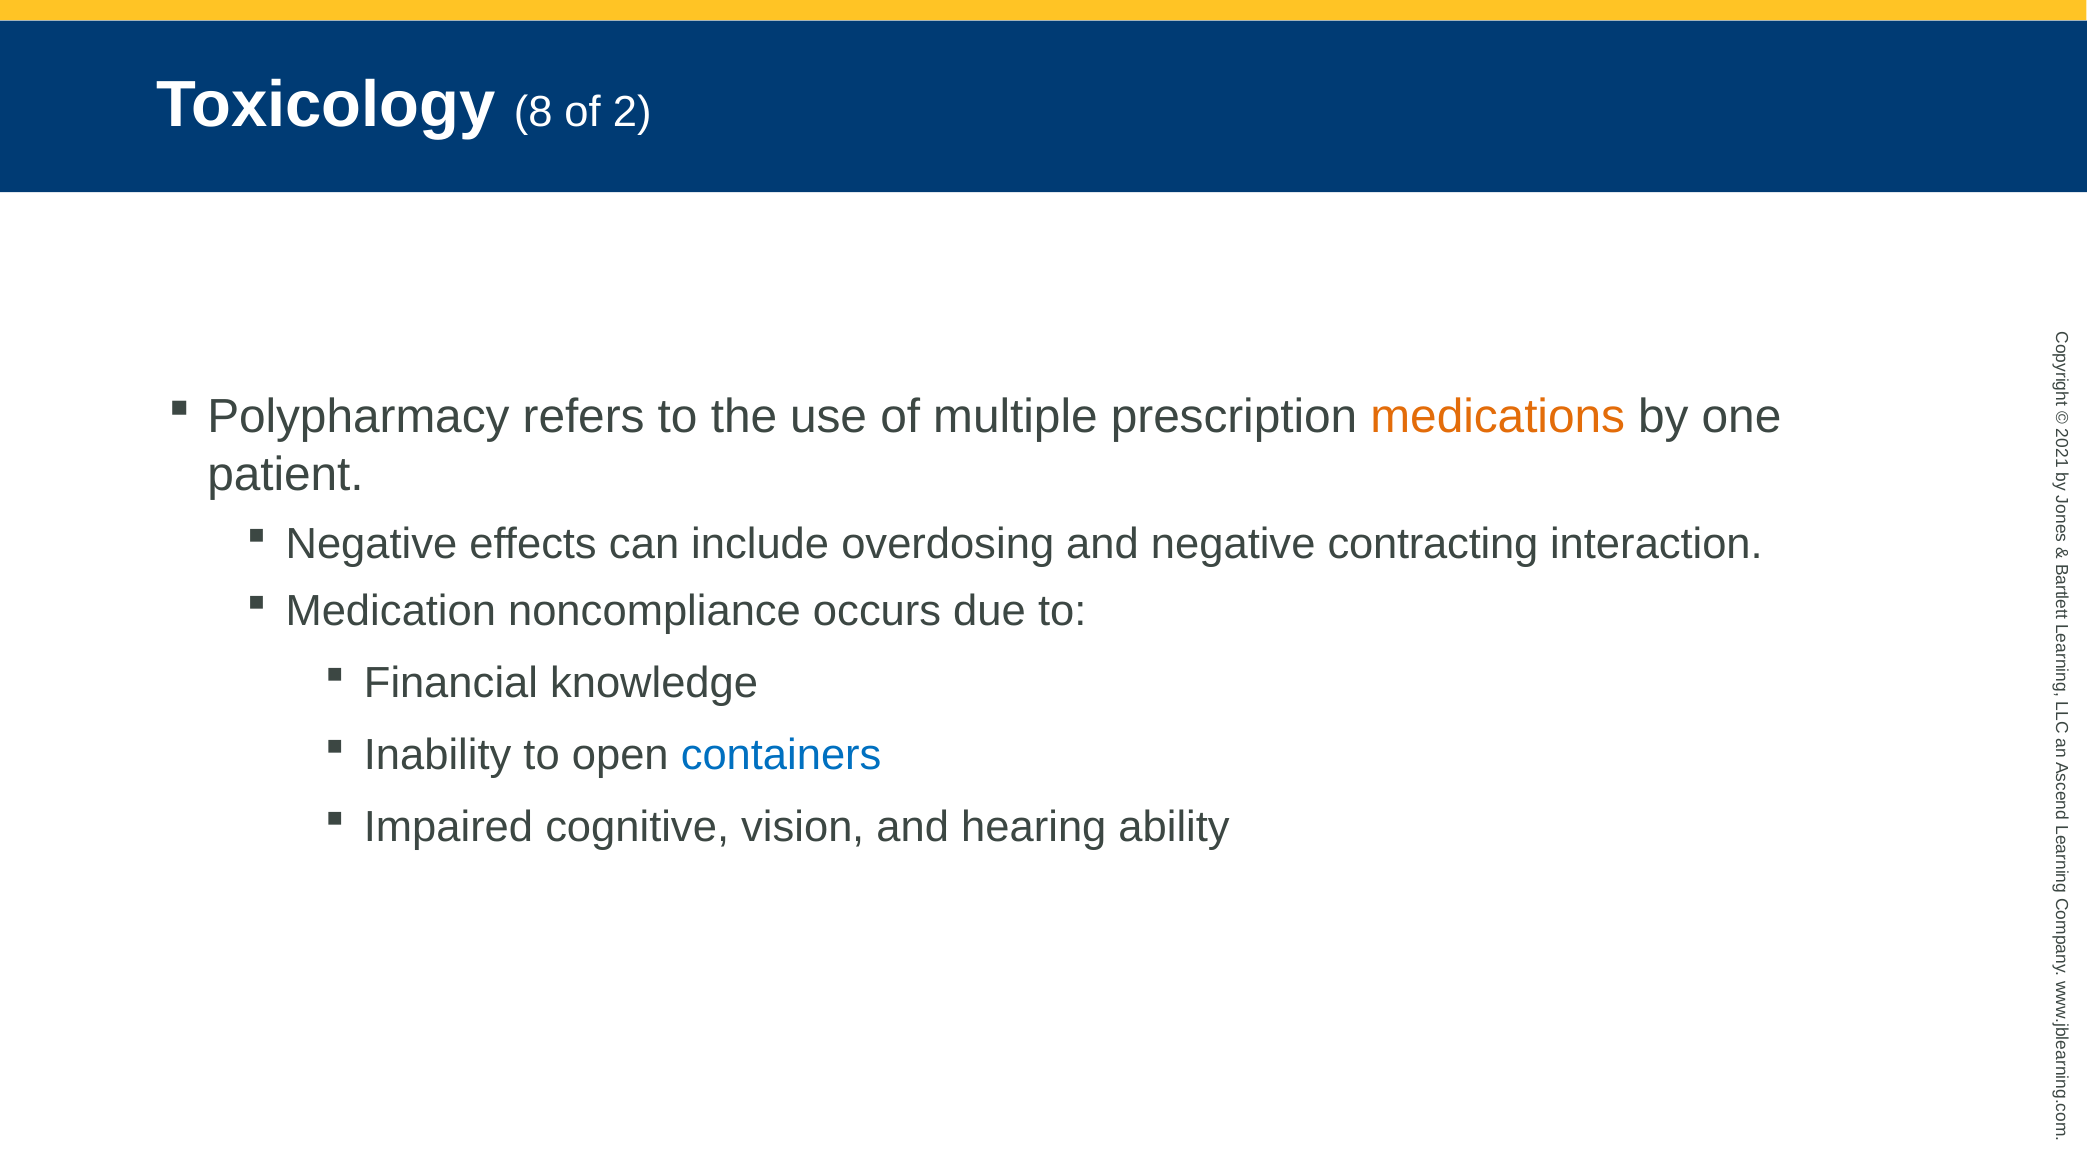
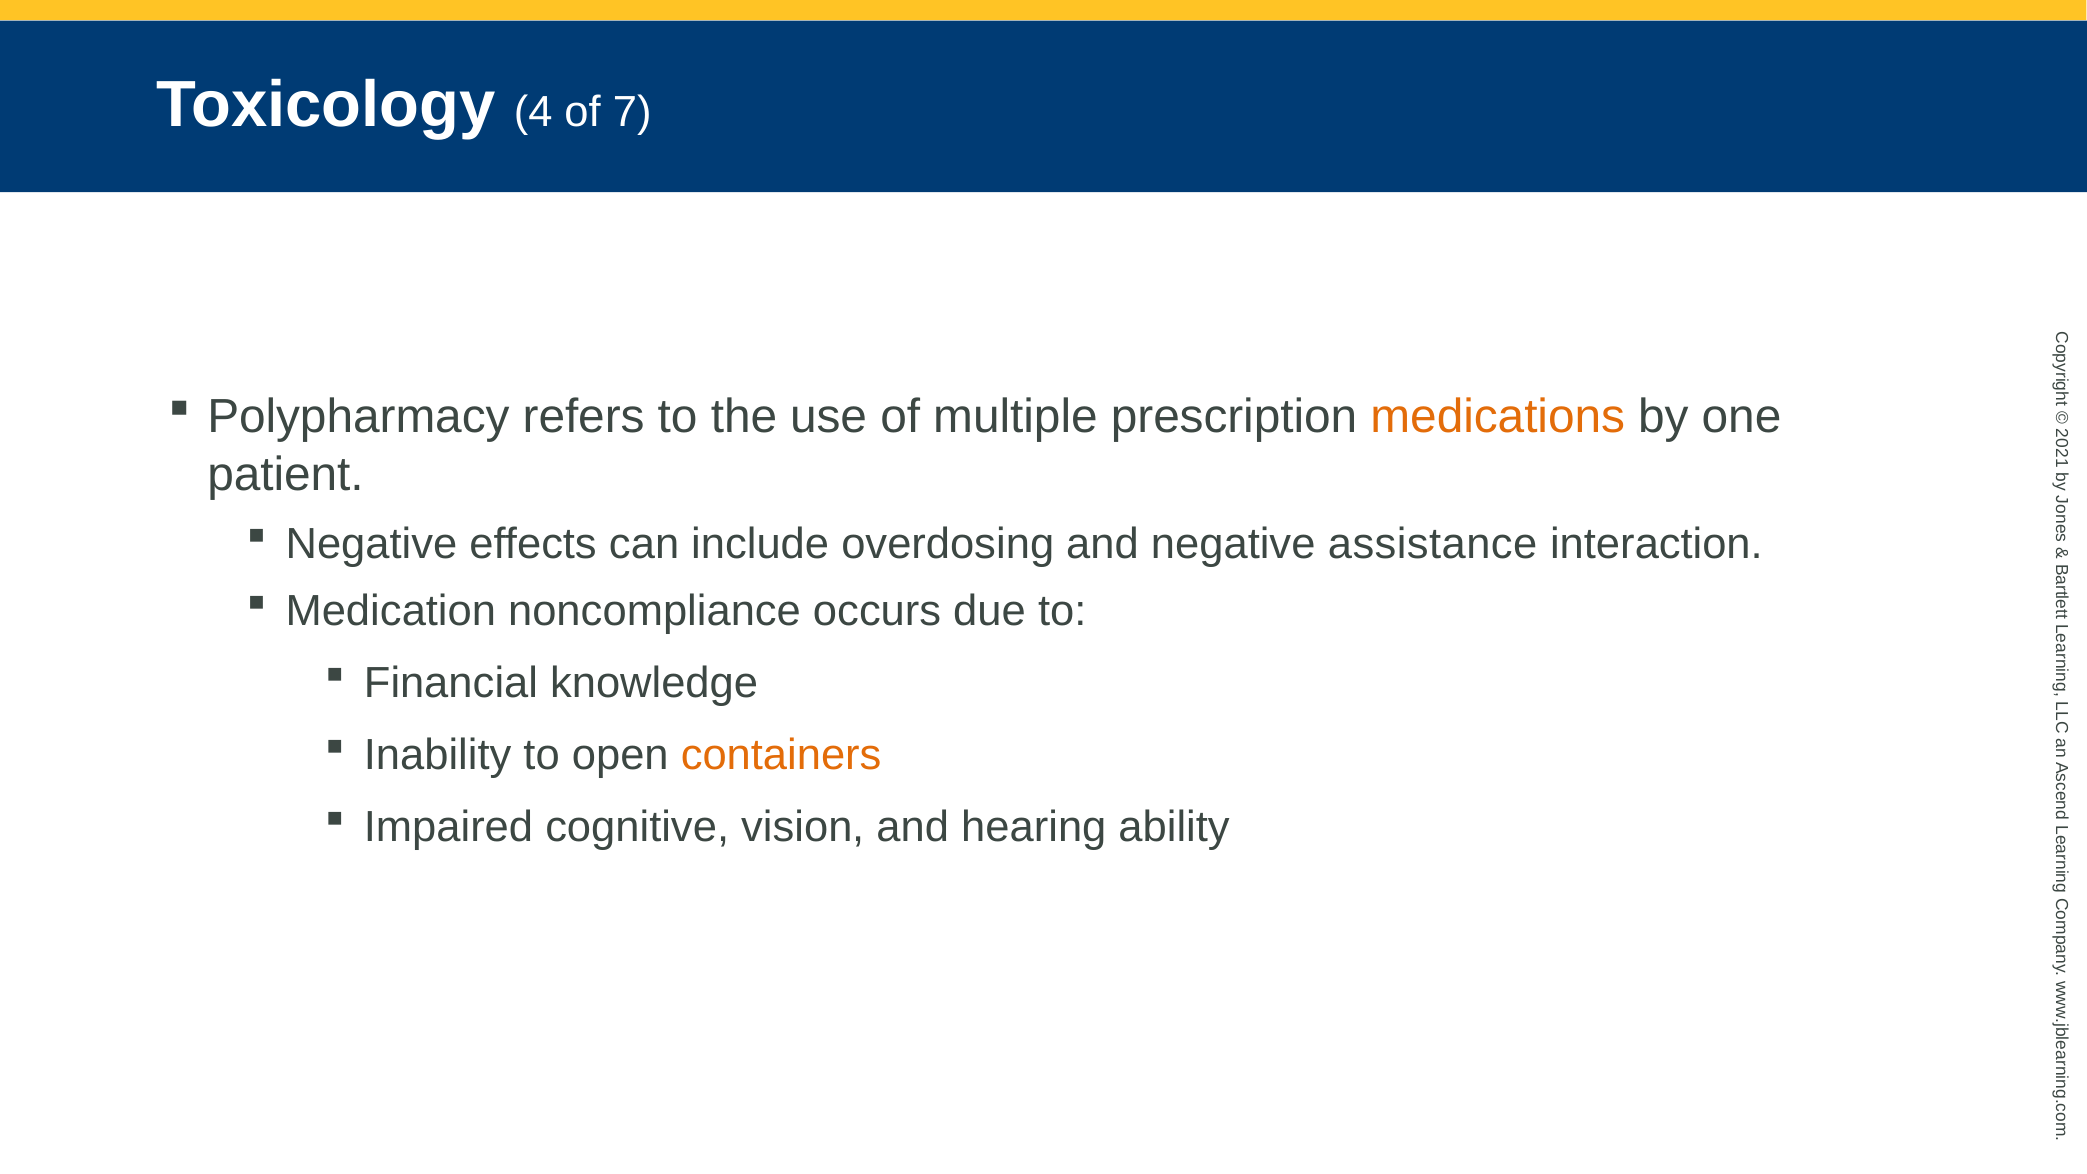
8: 8 -> 4 (533, 112)
of 2: 2 -> 7 (632, 112)
contracting: contracting -> assistance (1433, 544)
containers colour: blue -> orange (781, 755)
